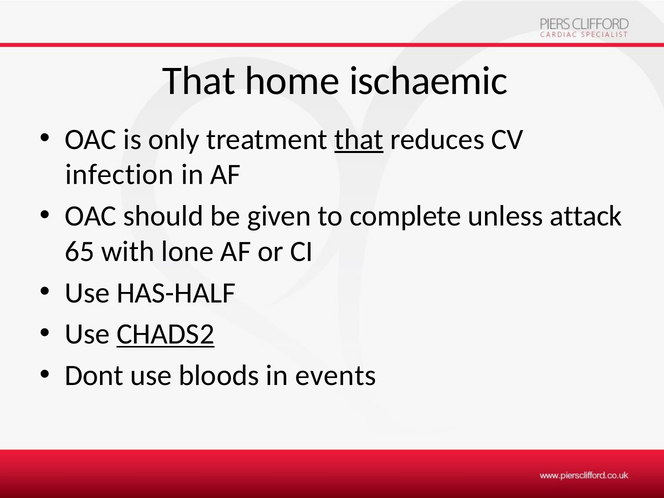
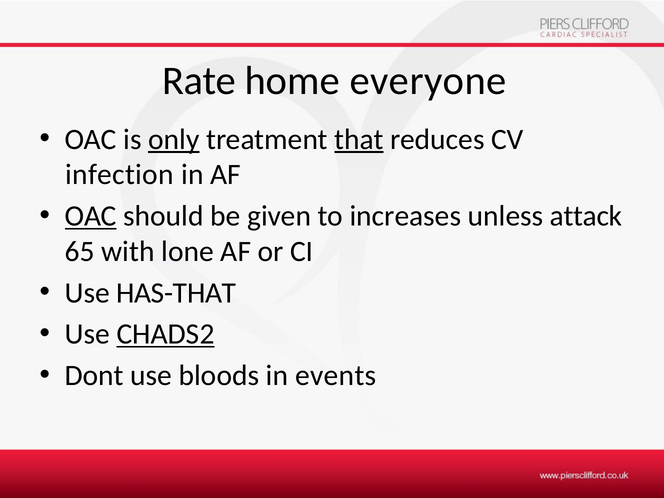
That: That -> Rate (199, 81)
ischaemic: ischaemic -> everyone (428, 81)
only underline: none -> present (174, 139)
OAC underline: none -> present (91, 216)
complete: complete -> increases (405, 216)
HAS-HALF: HAS-HALF -> HAS-THAT (176, 293)
